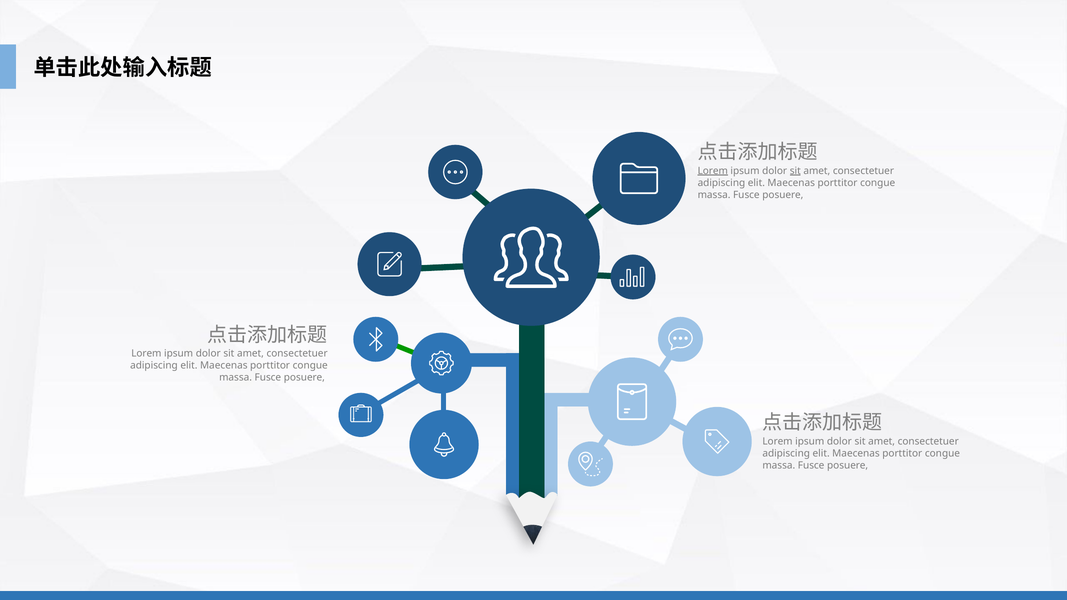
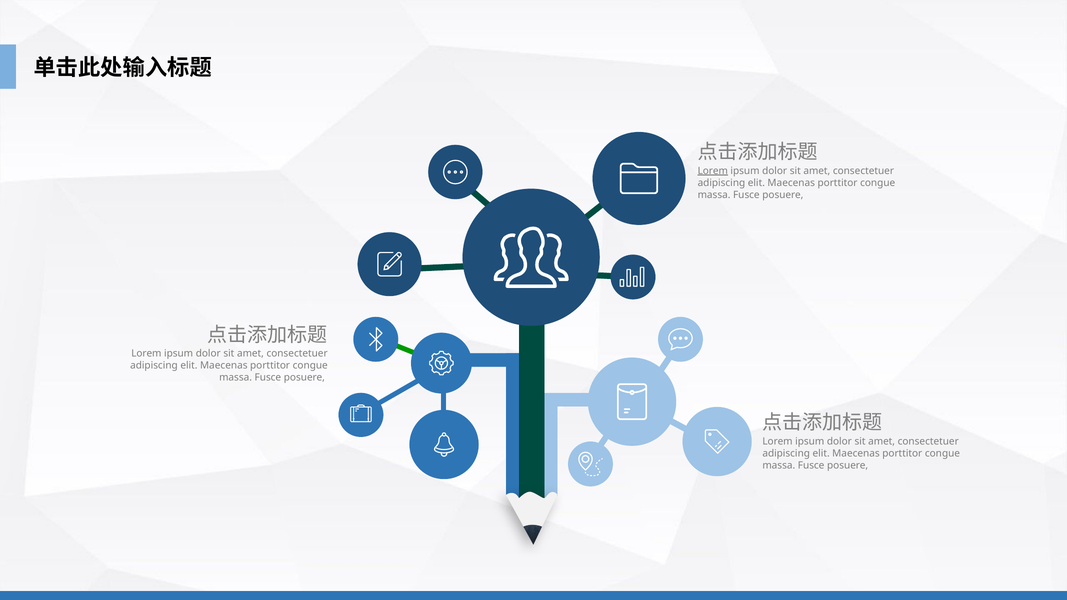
sit underline: present -> none (795, 171)
